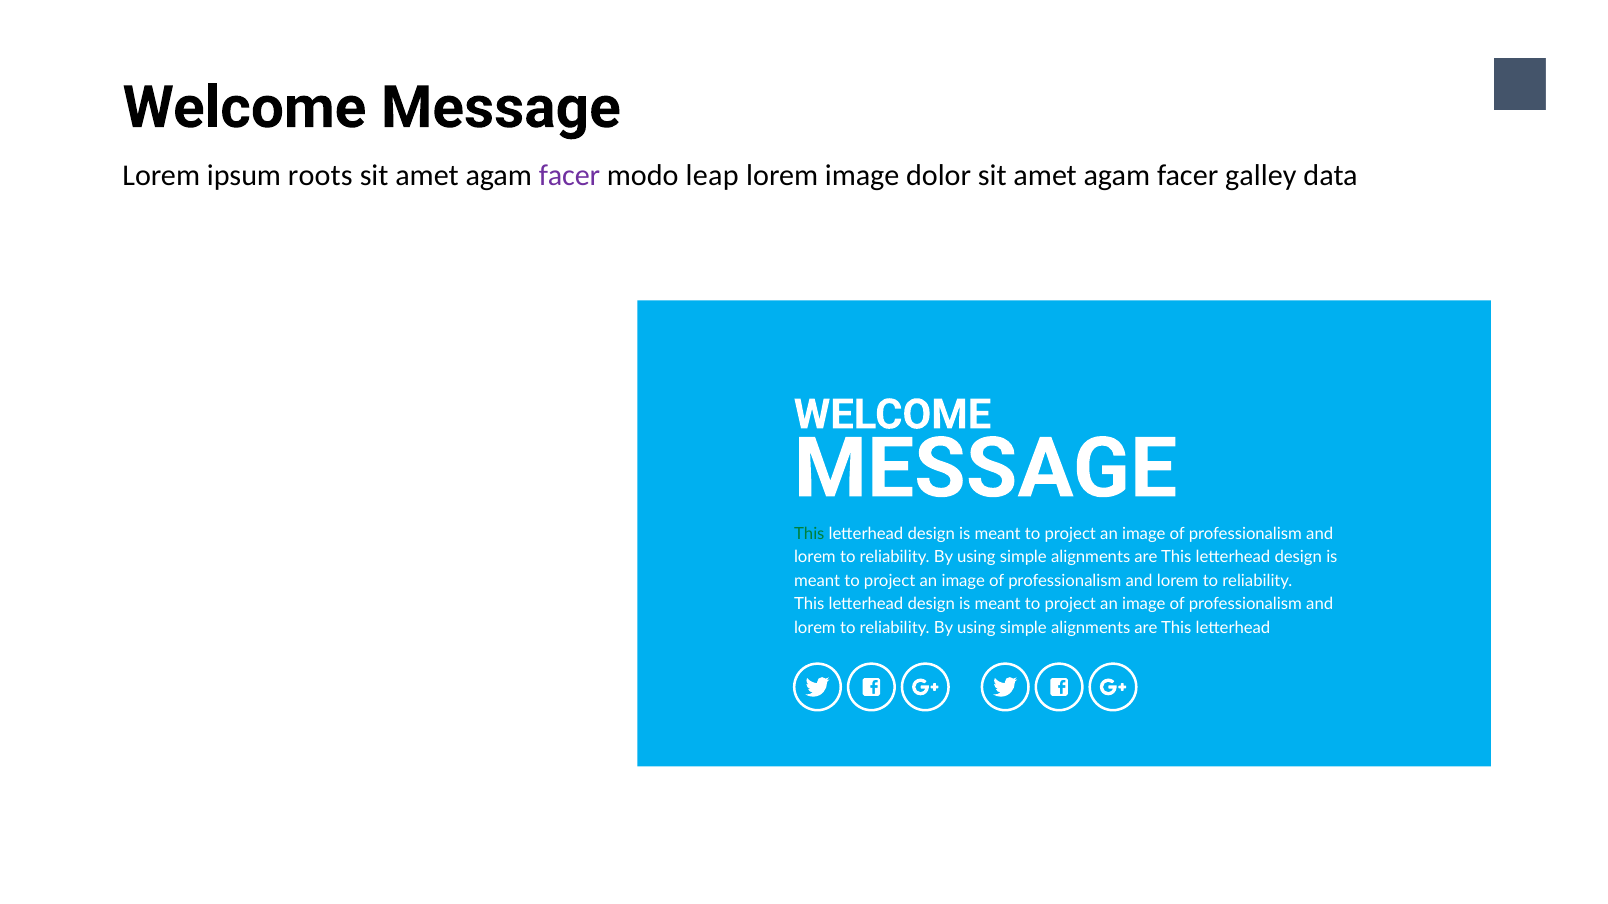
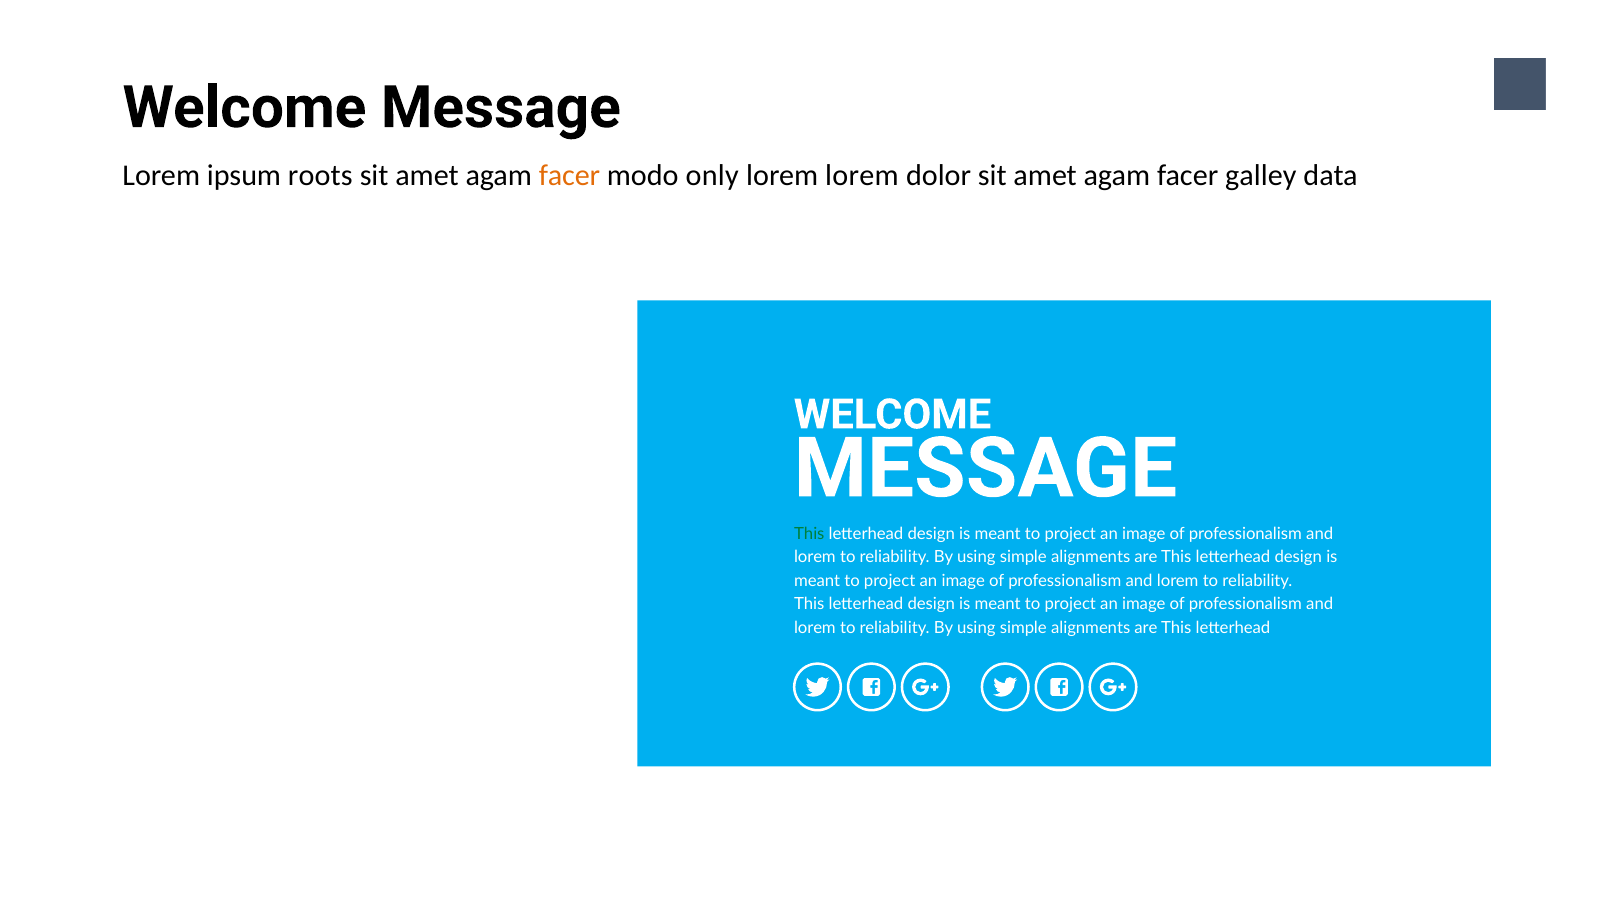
facer colour: purple -> orange (570, 176)
leap: leap -> only (712, 176)
lorem image: image -> lorem (862, 176)
